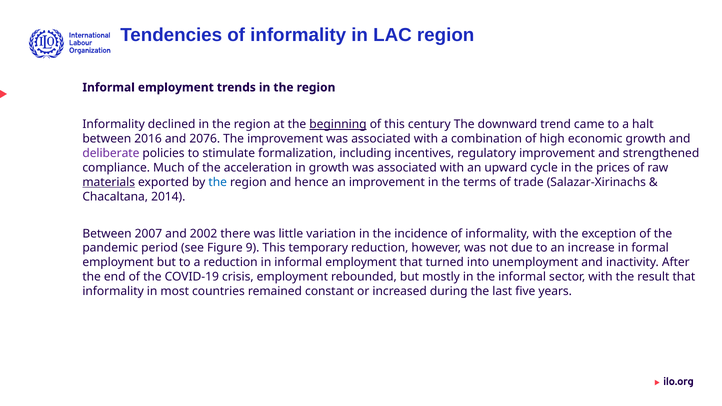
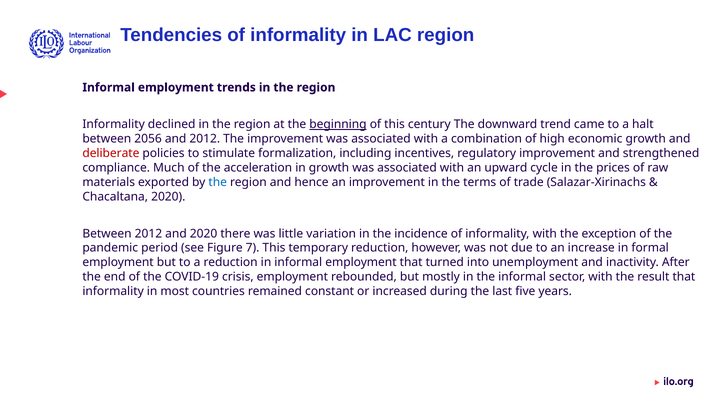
2016: 2016 -> 2056 (148, 139)
and 2076: 2076 -> 2012 (205, 139)
deliberate colour: purple -> red (111, 153)
materials underline: present -> none (109, 182)
Chacaltana 2014: 2014 -> 2020 (168, 197)
Between 2007: 2007 -> 2012 (148, 234)
and 2002: 2002 -> 2020 (204, 234)
9: 9 -> 7 (253, 248)
